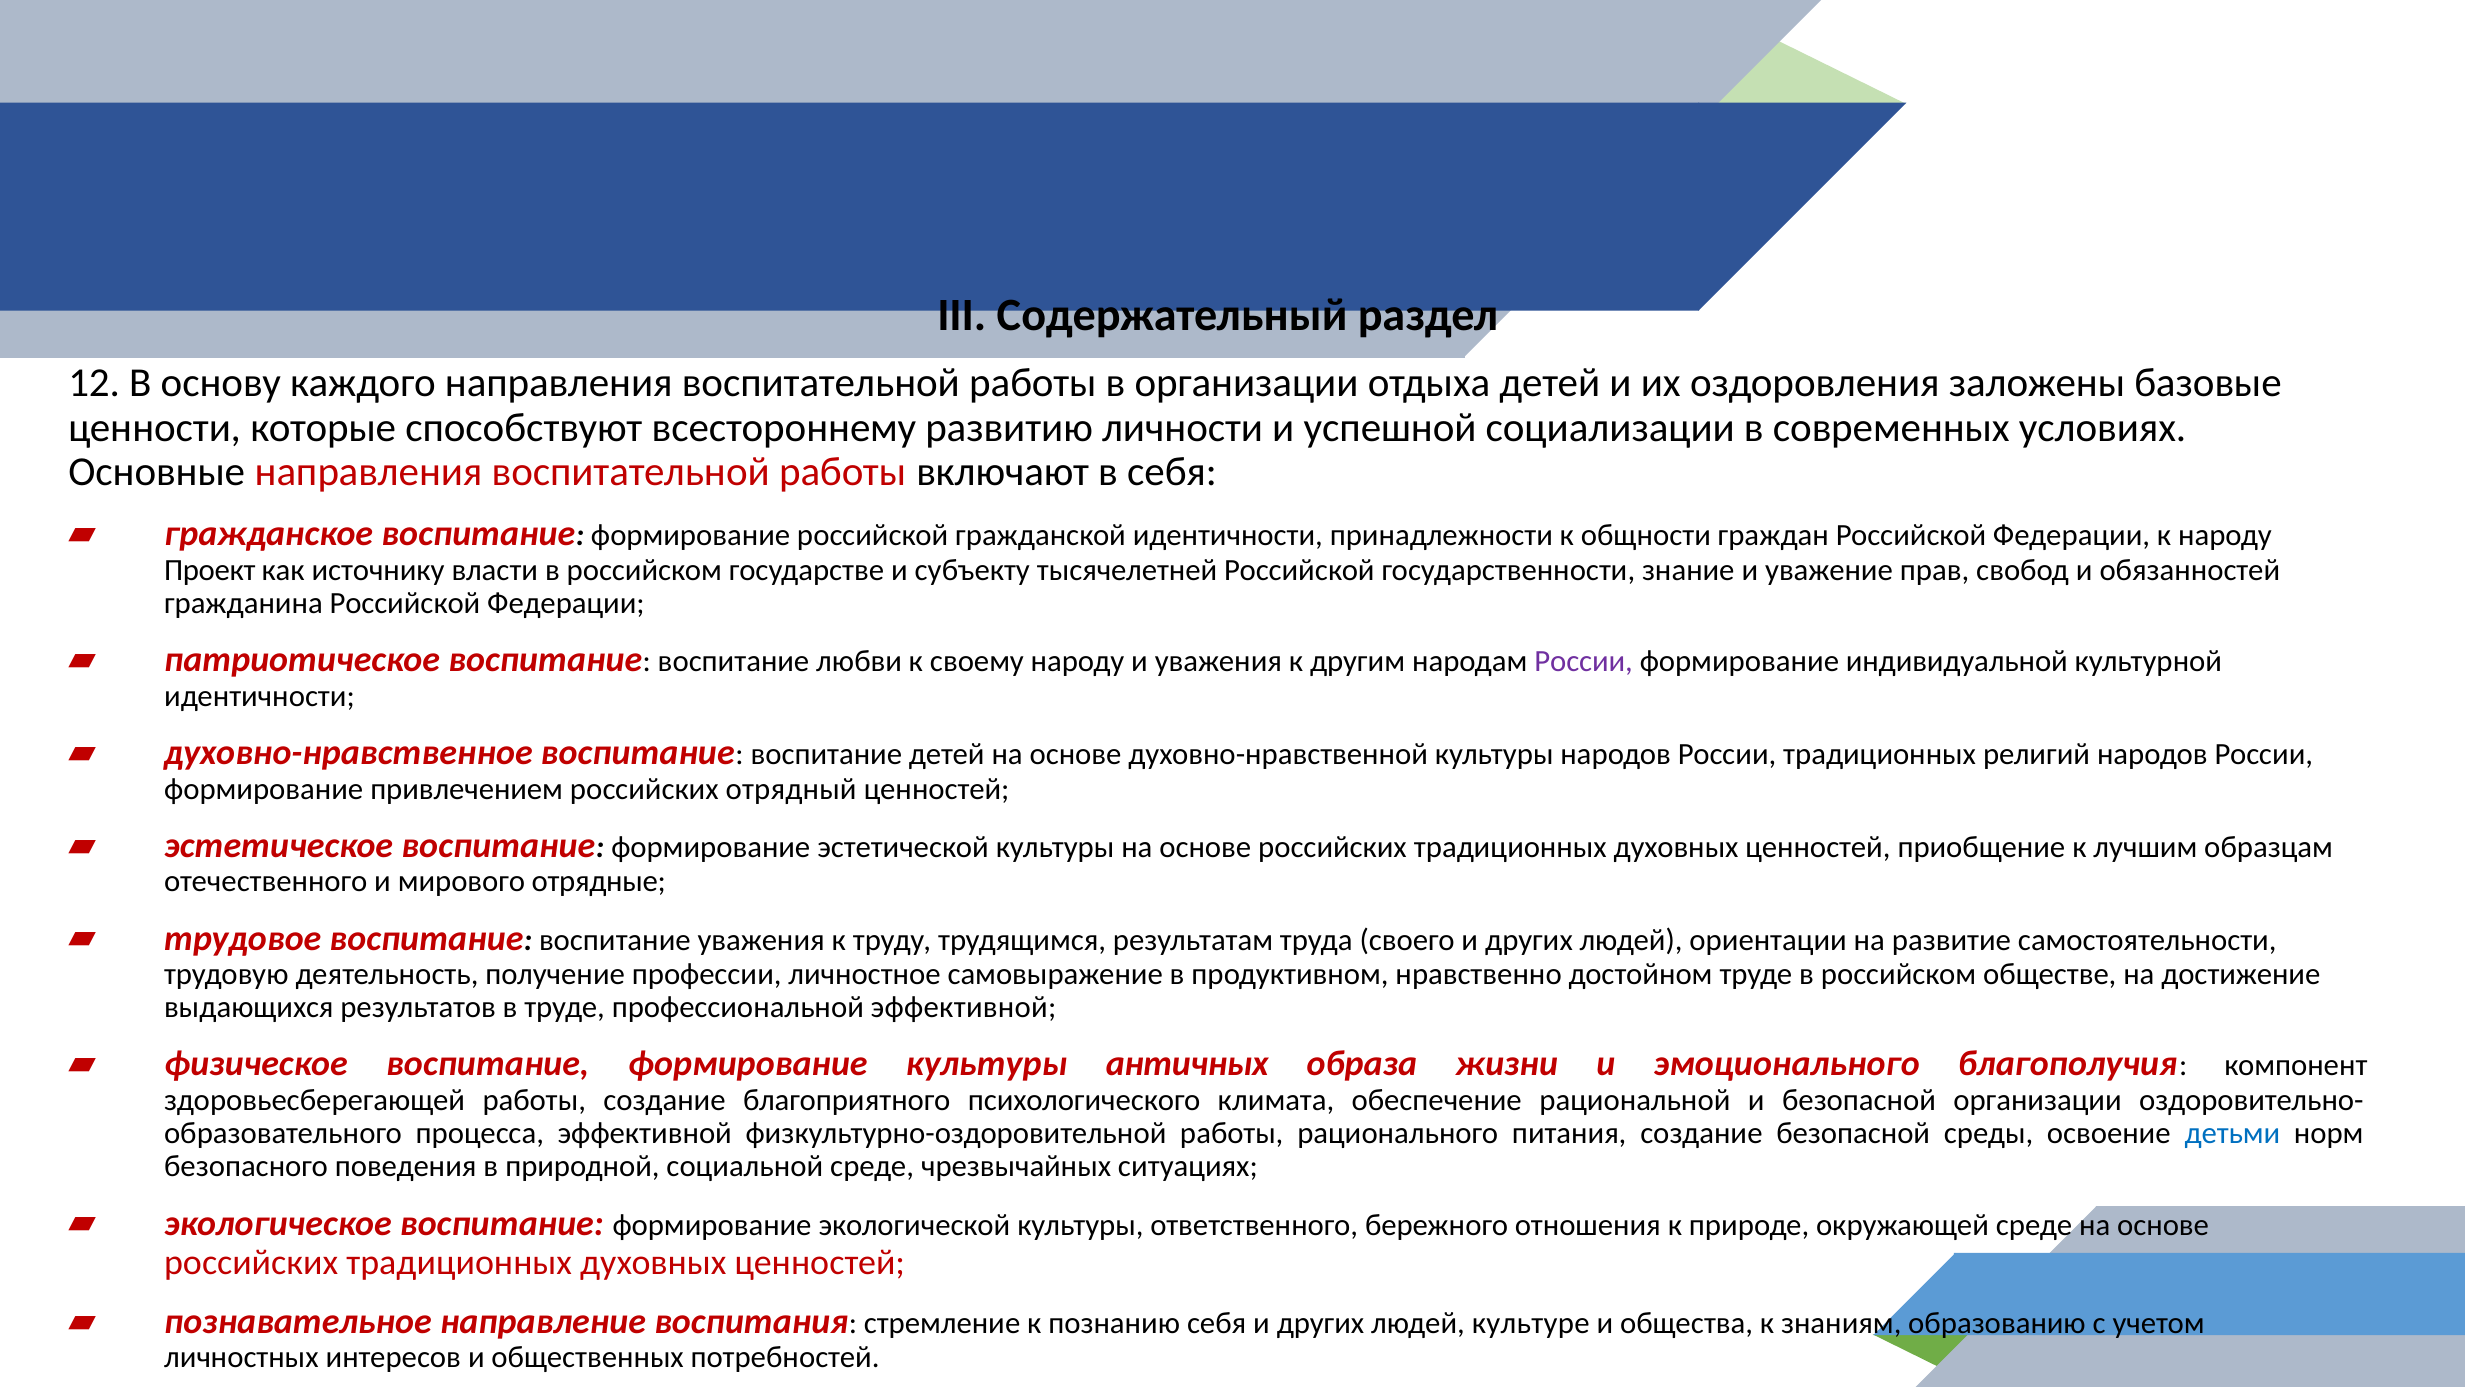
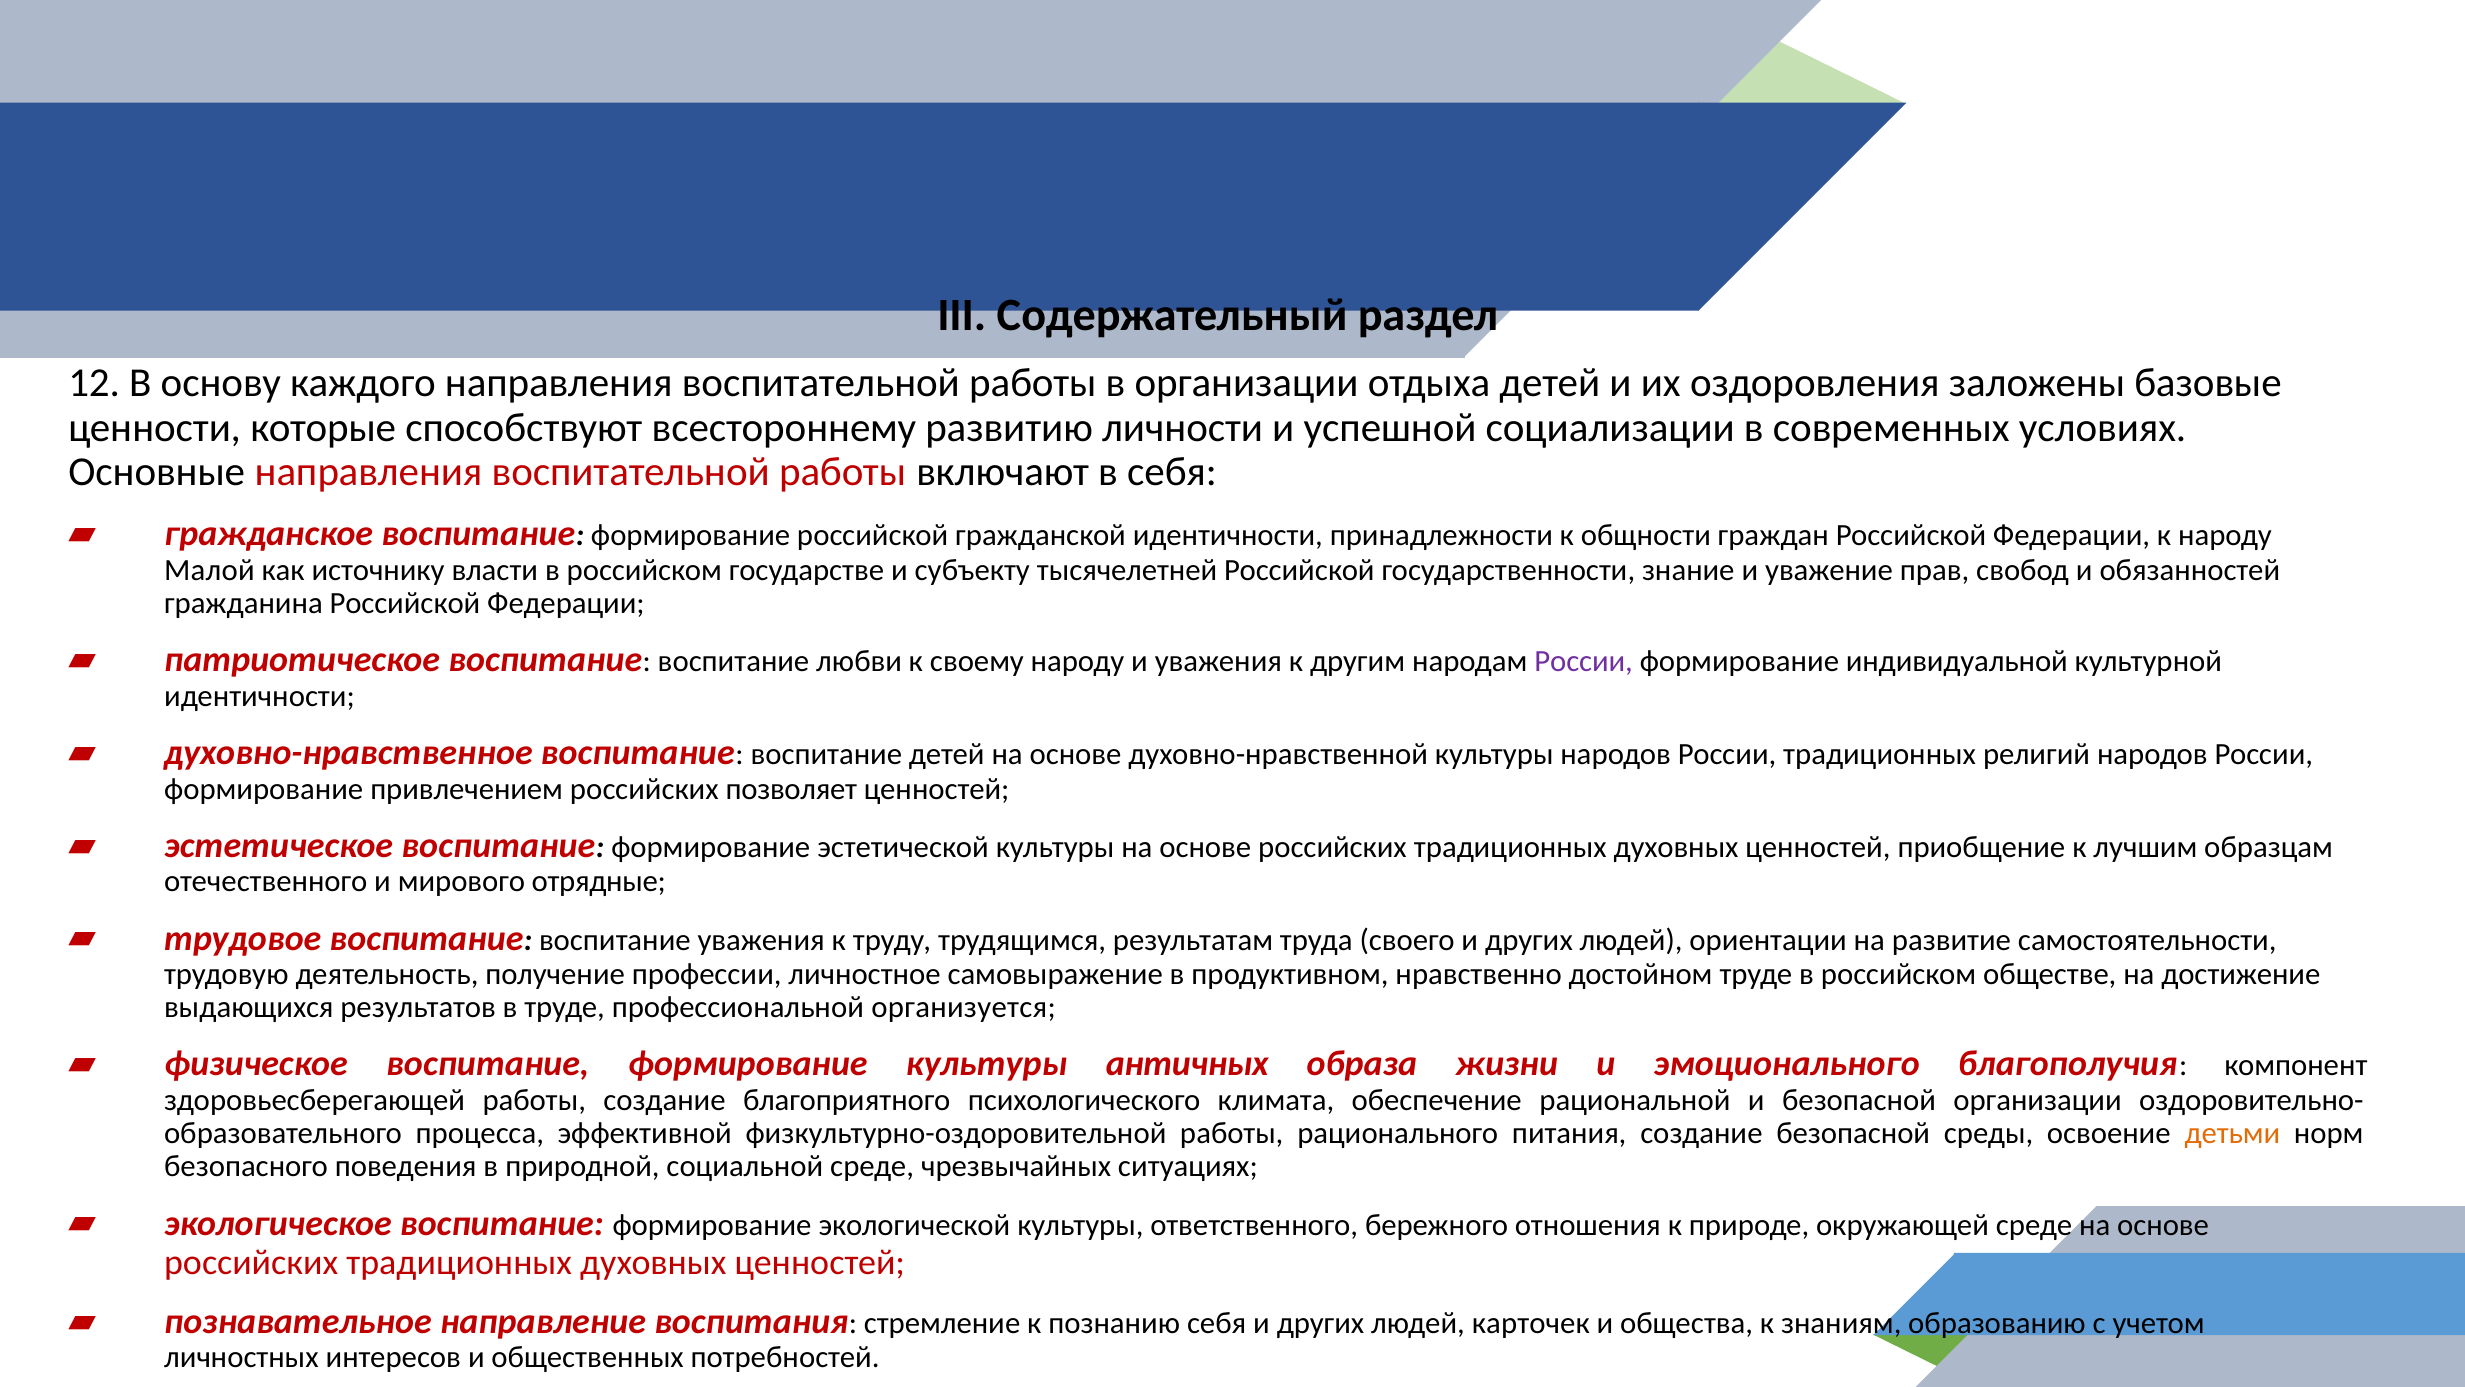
Проект: Проект -> Малой (209, 570)
отрядный: отрядный -> позволяет (791, 789)
профессиональной эффективной: эффективной -> организуется (964, 1007)
детьми colour: blue -> orange (2232, 1133)
культуре: культуре -> карточек (1531, 1323)
